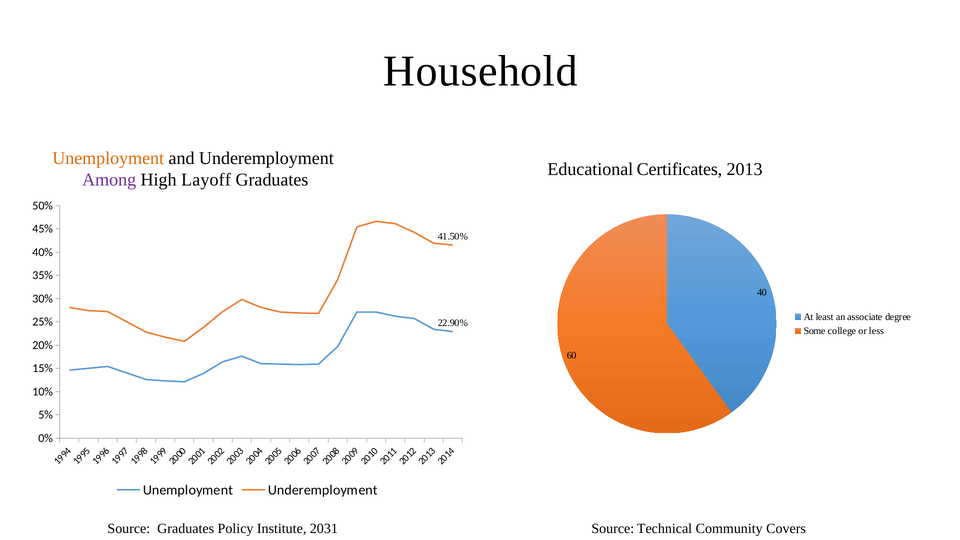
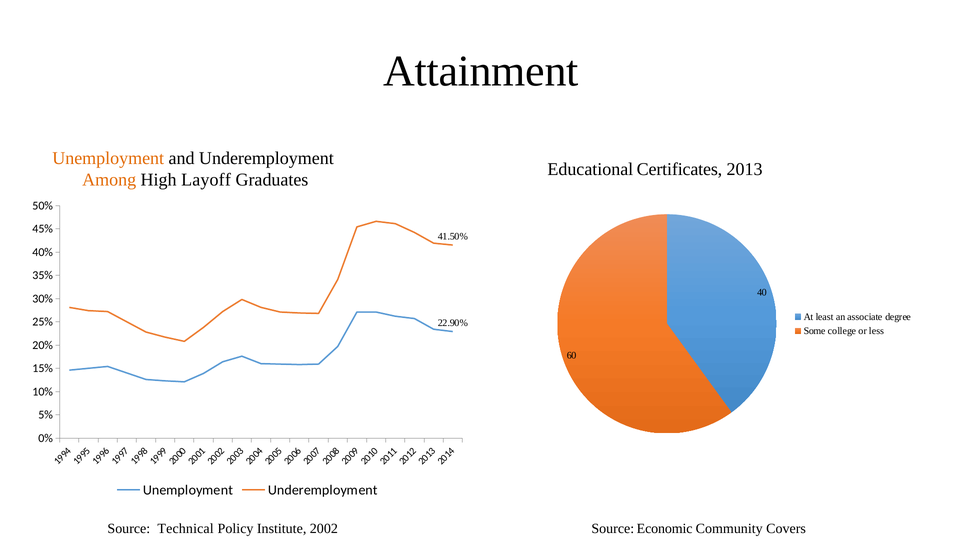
Household: Household -> Attainment (481, 71)
Among colour: purple -> orange (109, 180)
Source Graduates: Graduates -> Technical (186, 529)
2031: 2031 -> 2002 (324, 529)
Technical: Technical -> Economic (665, 529)
